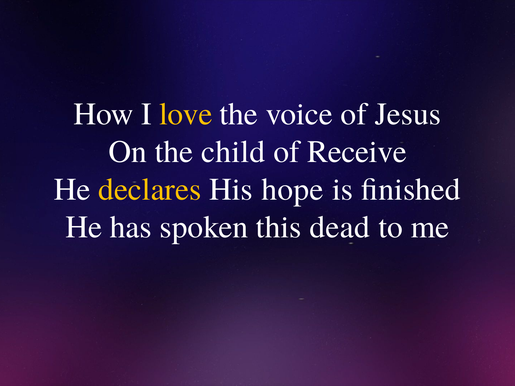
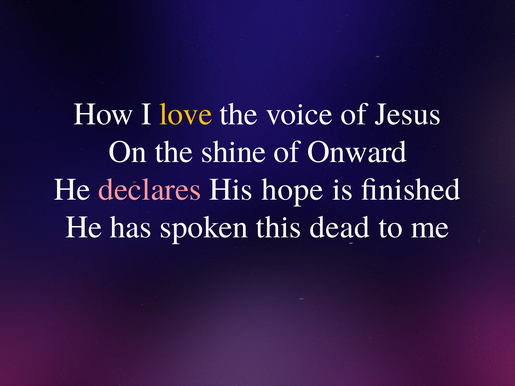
child: child -> shine (234, 152)
Receive: Receive -> Onward (357, 152)
declares colour: yellow -> pink (150, 190)
